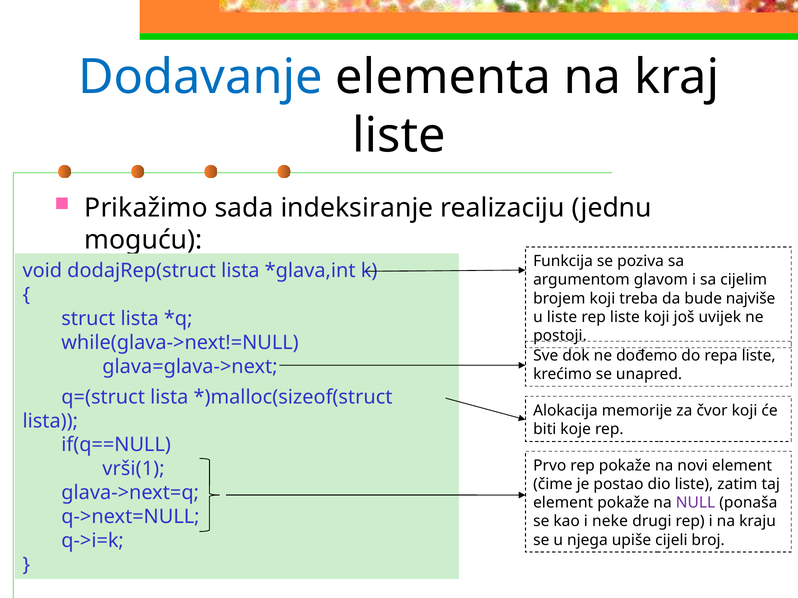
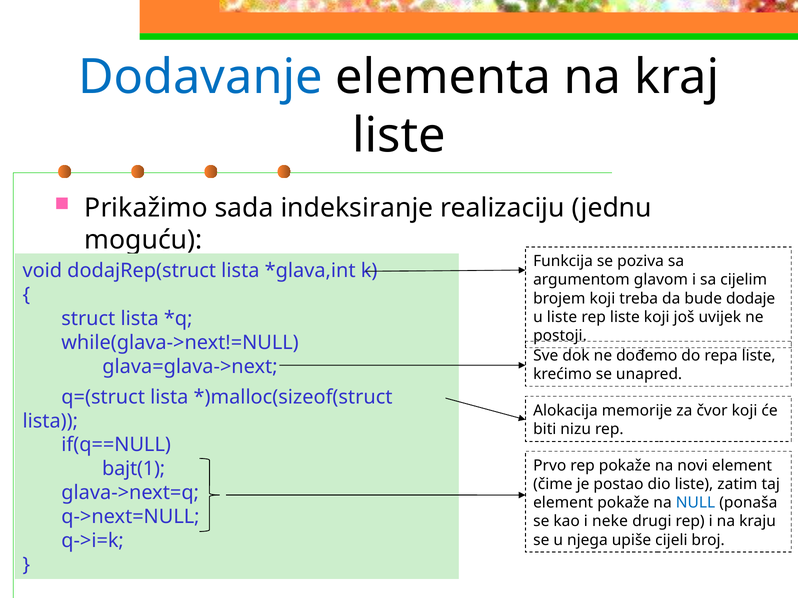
najviše: najviše -> dodaje (751, 299)
koje: koje -> nizu (576, 430)
vrši(1: vrši(1 -> bajt(1 (134, 469)
NULL colour: purple -> blue (695, 503)
